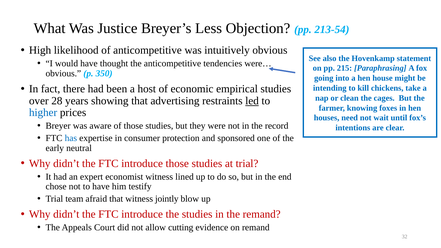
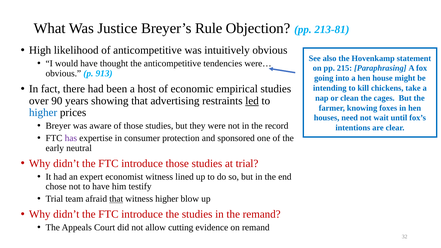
Less: Less -> Rule (209, 28)
213-54: 213-54 -> 213-81 (332, 29)
350: 350 -> 913 (104, 73)
28: 28 -> 90 (57, 101)
has colour: blue -> purple (71, 138)
that underline: none -> present (116, 199)
witness jointly: jointly -> higher (167, 199)
